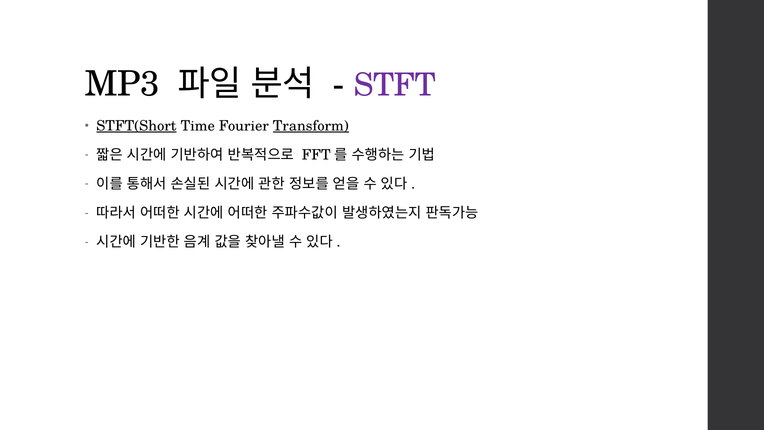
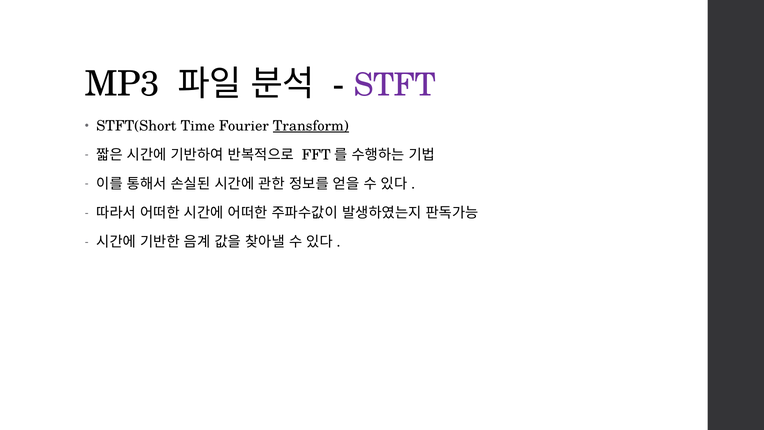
STFT(Short underline: present -> none (136, 126)
